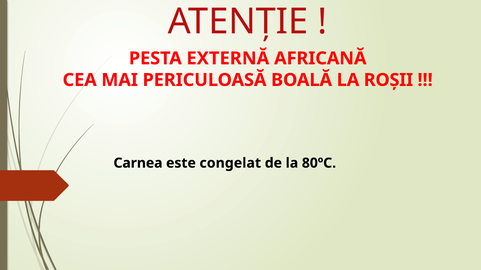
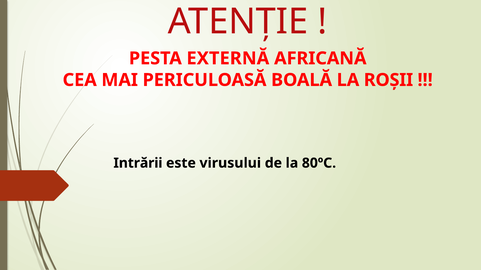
Carnea: Carnea -> Intrării (138, 163)
congelat: congelat -> virusului (230, 163)
